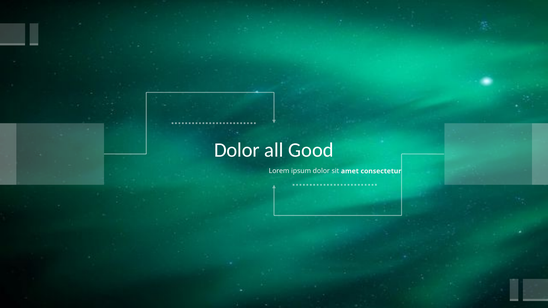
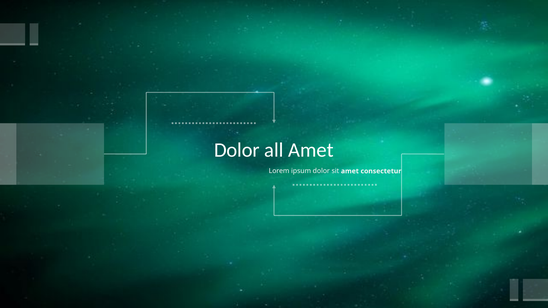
all Good: Good -> Amet (311, 150)
